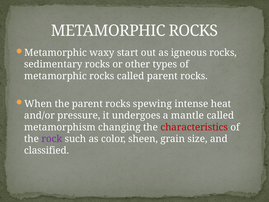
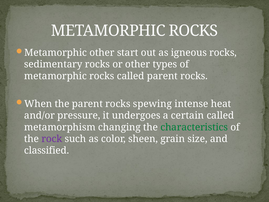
Metamorphic waxy: waxy -> other (102, 53)
mantle: mantle -> certain (188, 115)
characteristics colour: red -> green (194, 127)
